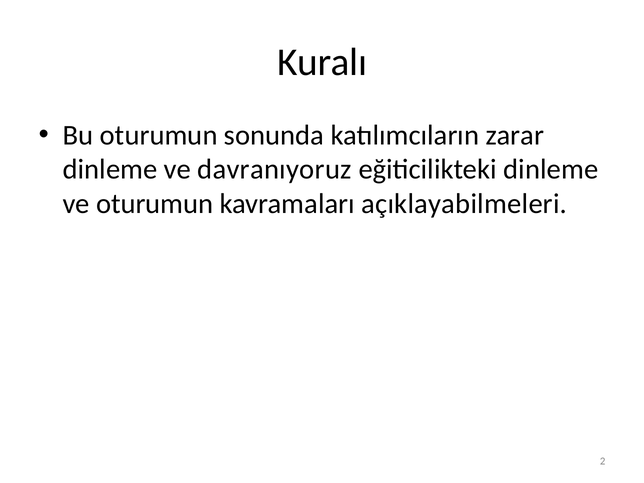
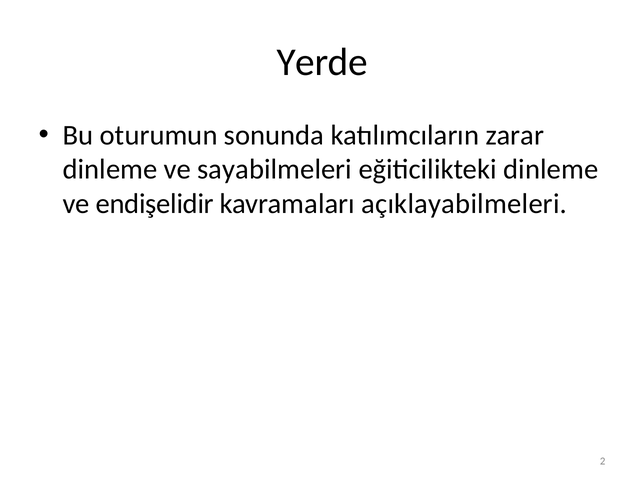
Kuralı: Kuralı -> Yerde (322, 62)
davranıyoruz: davranıyoruz -> sayabilmeleri (275, 169)
ve oturumun: oturumun -> endişelidir (155, 204)
